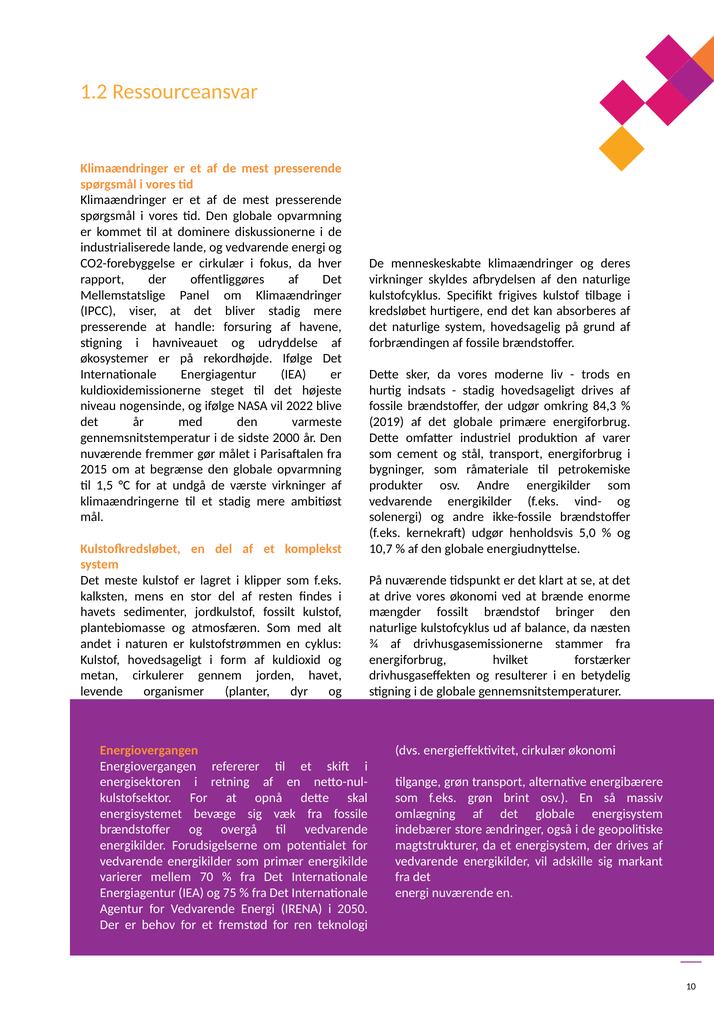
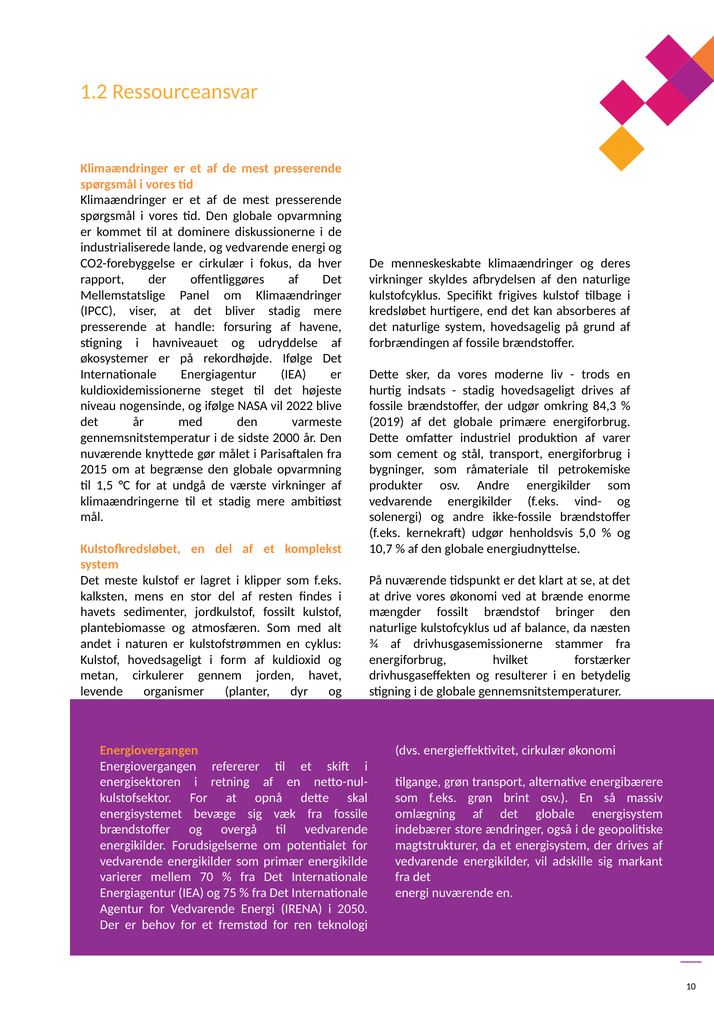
fremmer: fremmer -> knyttede (170, 454)
